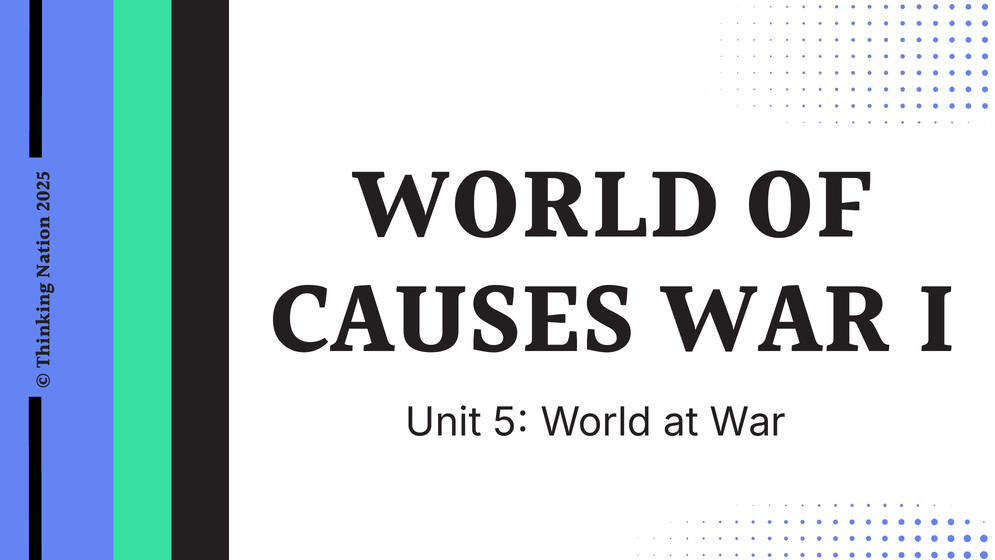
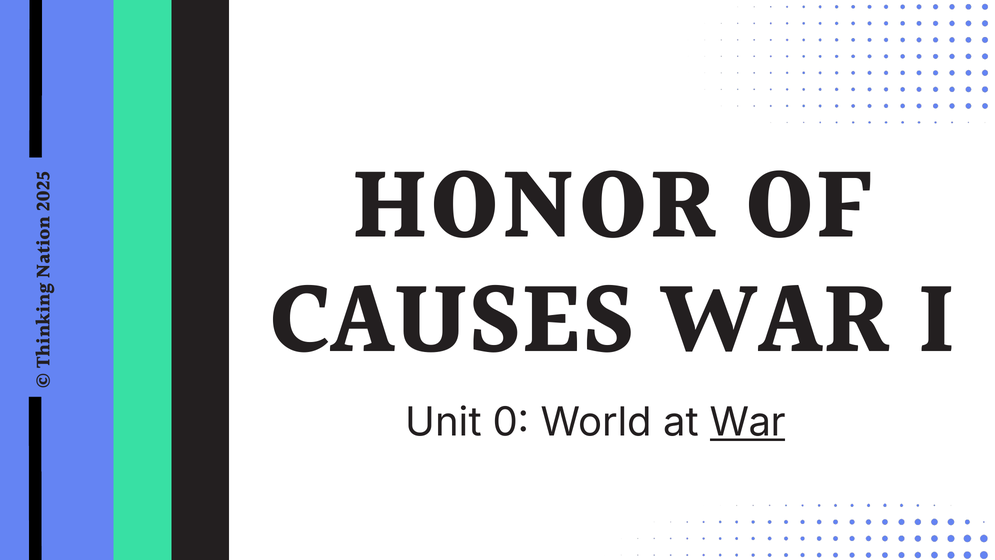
WORLD: WORLD -> HONOR (535, 208)
Unit 5: 5 -> 0 (511, 422)
War underline: none -> present (748, 422)
